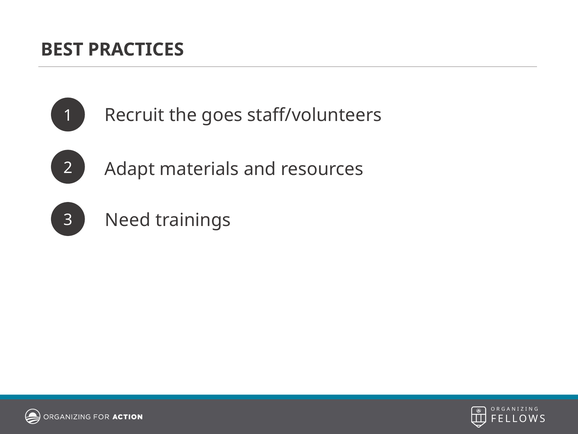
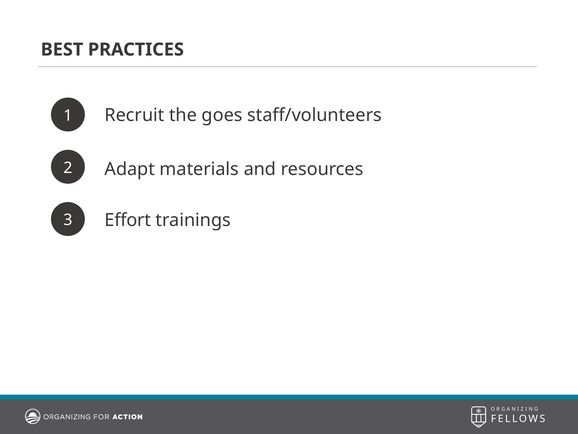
Need: Need -> Effort (128, 220)
